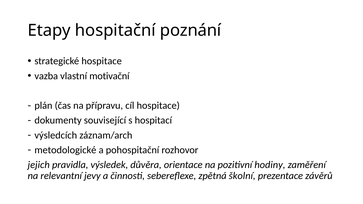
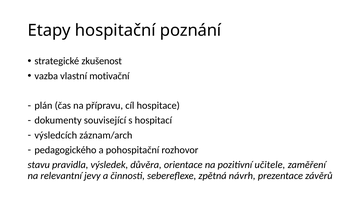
strategické hospitace: hospitace -> zkušenost (102, 61)
metodologické: metodologické -> pedagogického (65, 150)
jejich: jejich -> stavu (39, 165)
hodiny: hodiny -> učitele (270, 165)
školní: školní -> návrh (242, 176)
